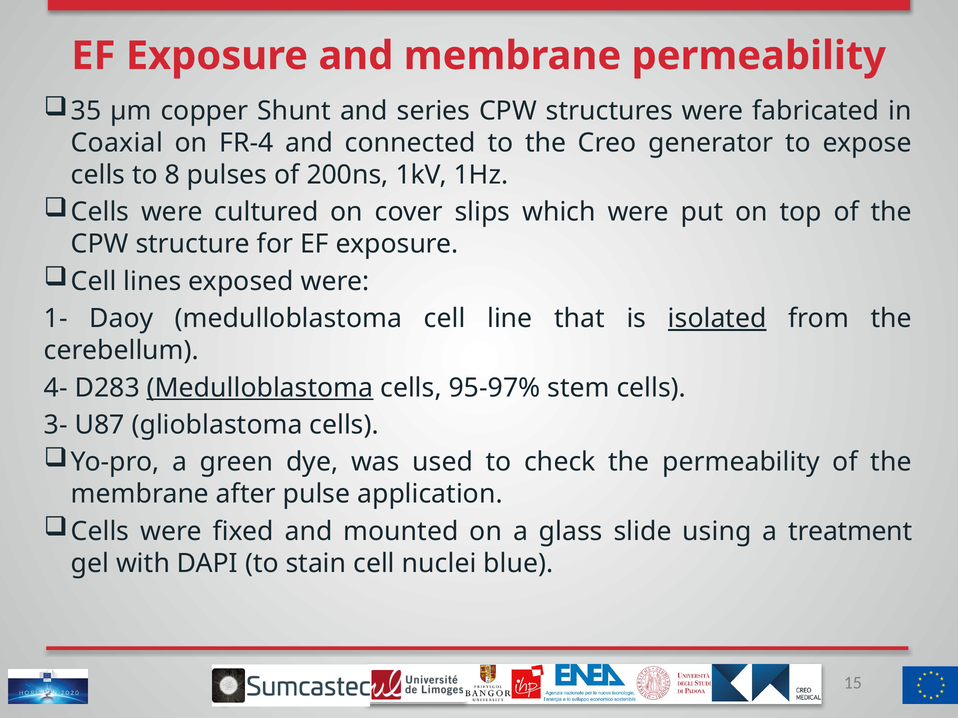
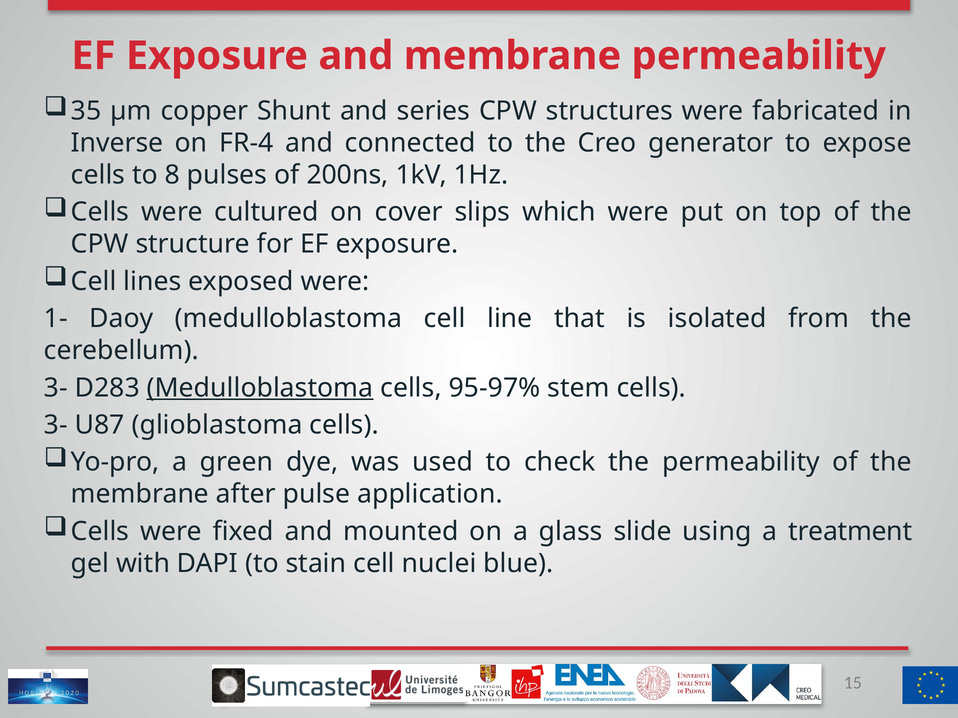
Coaxial: Coaxial -> Inverse (117, 143)
isolated underline: present -> none (717, 319)
4-: 4- -> 3- (56, 388)
